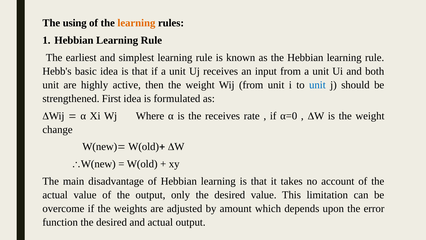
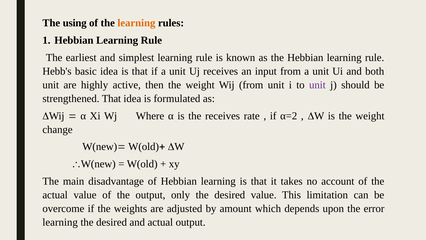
unit colour: blue -> purple (317, 85)
strengthened First: First -> That (111, 98)
α=0: α=0 -> α=2 (289, 116)
function: function -> learning (60, 222)
